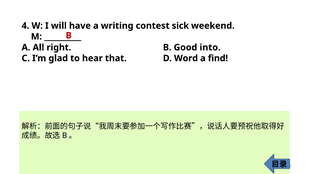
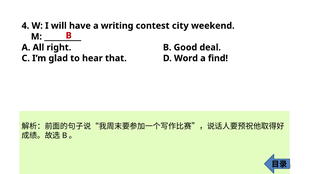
sick: sick -> city (180, 26)
into: into -> deal (210, 47)
